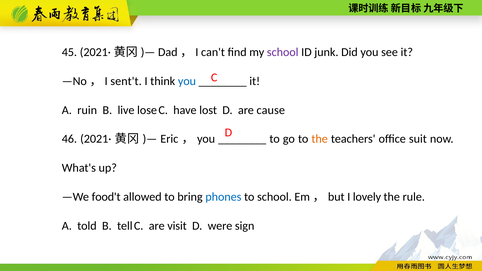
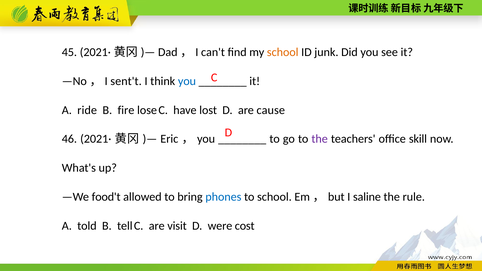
school colour: purple -> orange (283, 52)
ruin: ruin -> ride (87, 110)
live: live -> fire (126, 110)
the colour: orange -> purple (320, 139)
suit: suit -> skill (418, 139)
lovely: lovely -> saline (367, 197)
sign: sign -> cost (245, 226)
